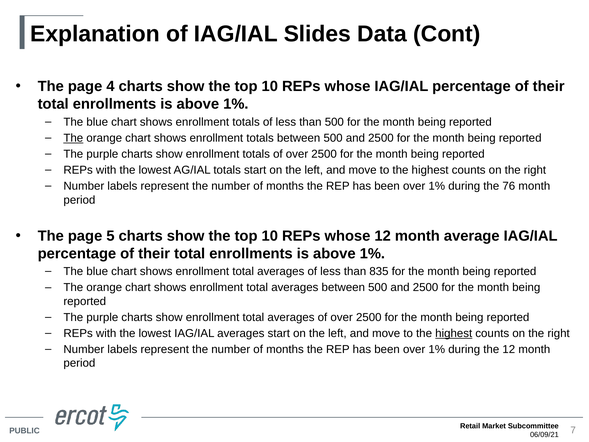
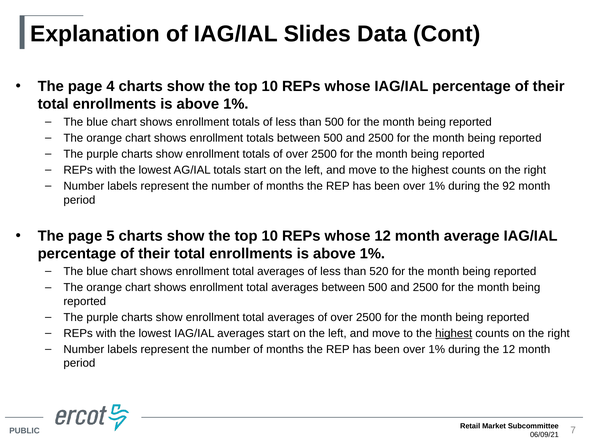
The underline: present -> none (73, 138)
76: 76 -> 92 (509, 186)
835: 835 -> 520 (379, 271)
